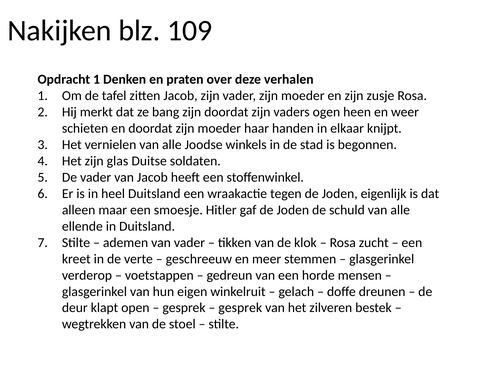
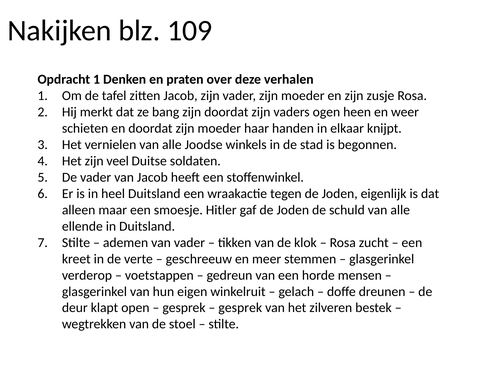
glas: glas -> veel (118, 161)
